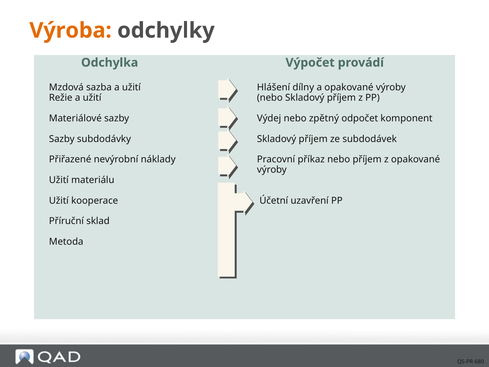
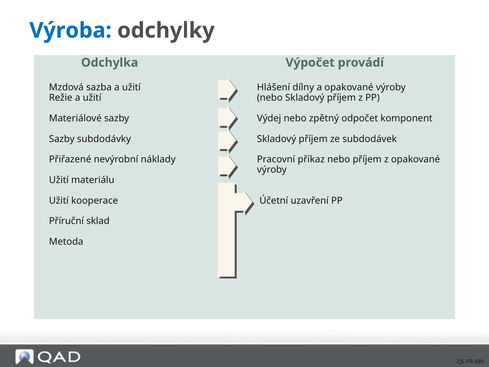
Výroba colour: orange -> blue (70, 30)
